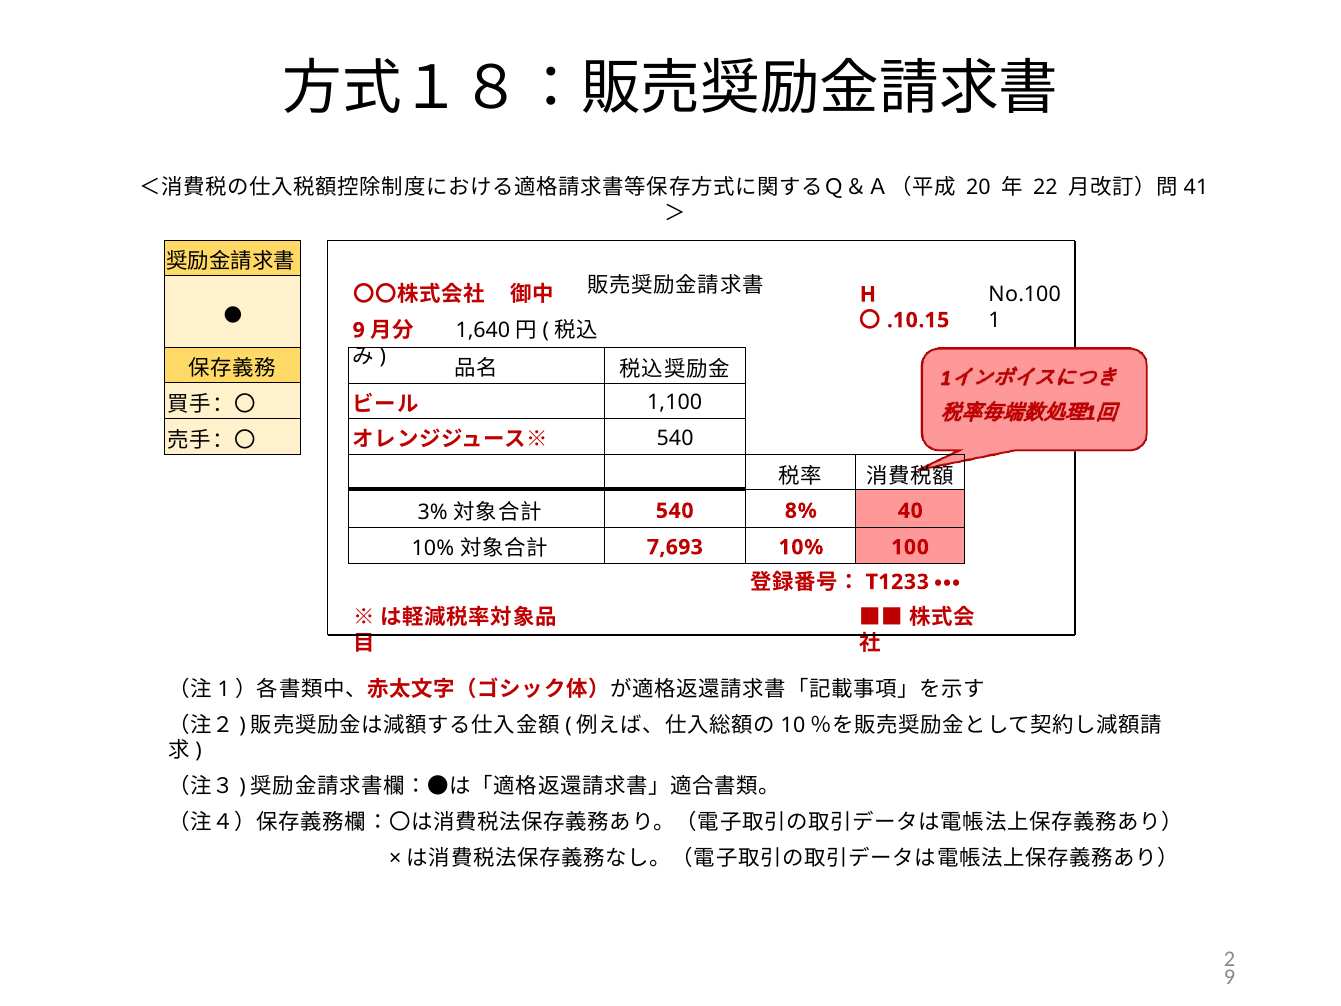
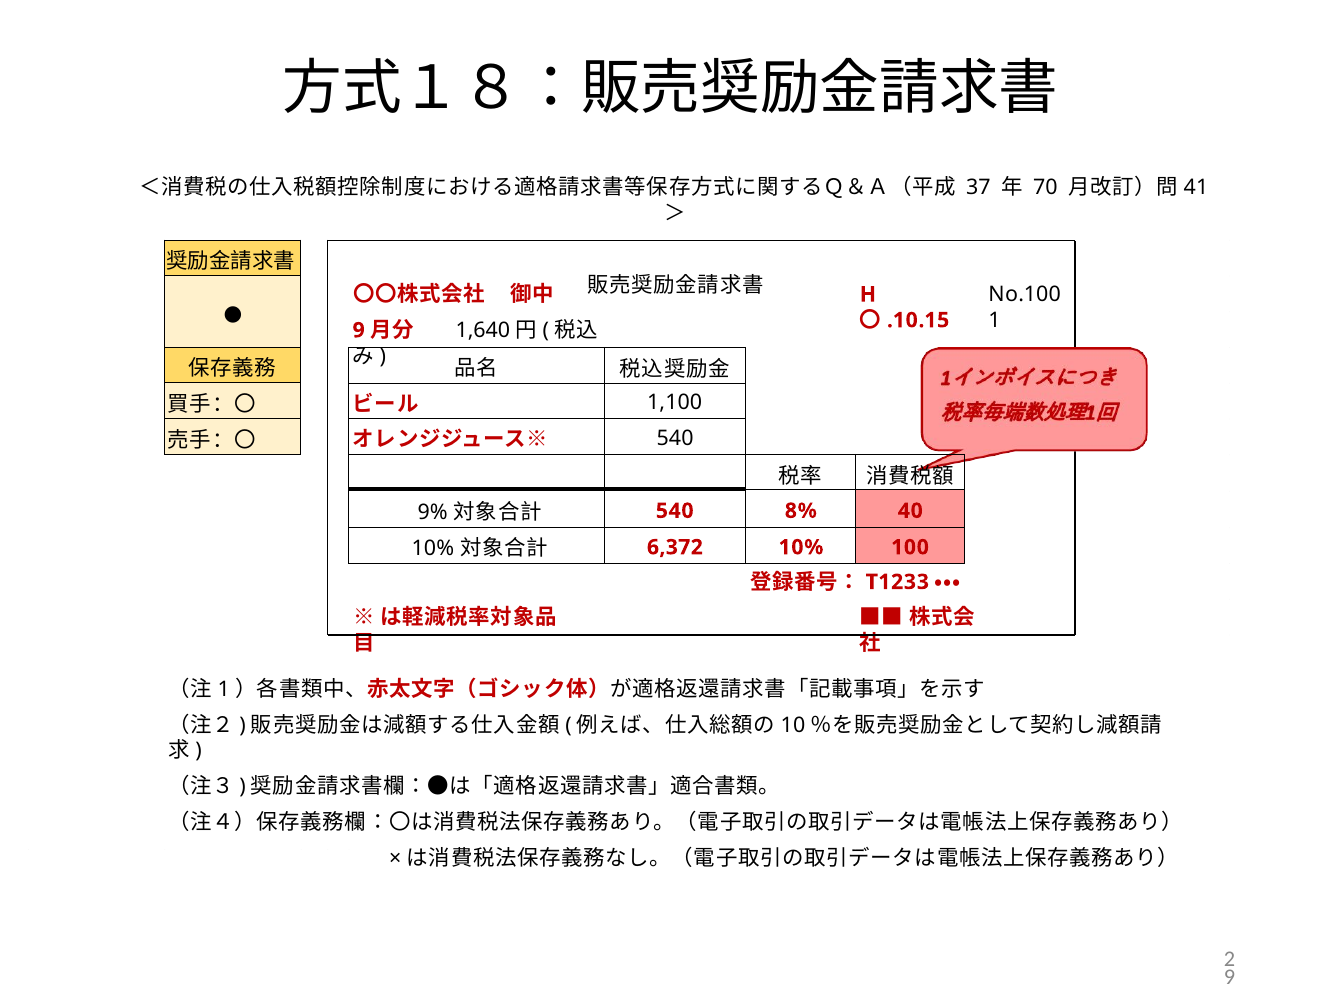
20: 20 -> 37 (978, 187)
22: 22 -> 70 (1045, 187)
3%: 3% -> 9% (433, 512)
7,693: 7,693 -> 6,372 (675, 547)
